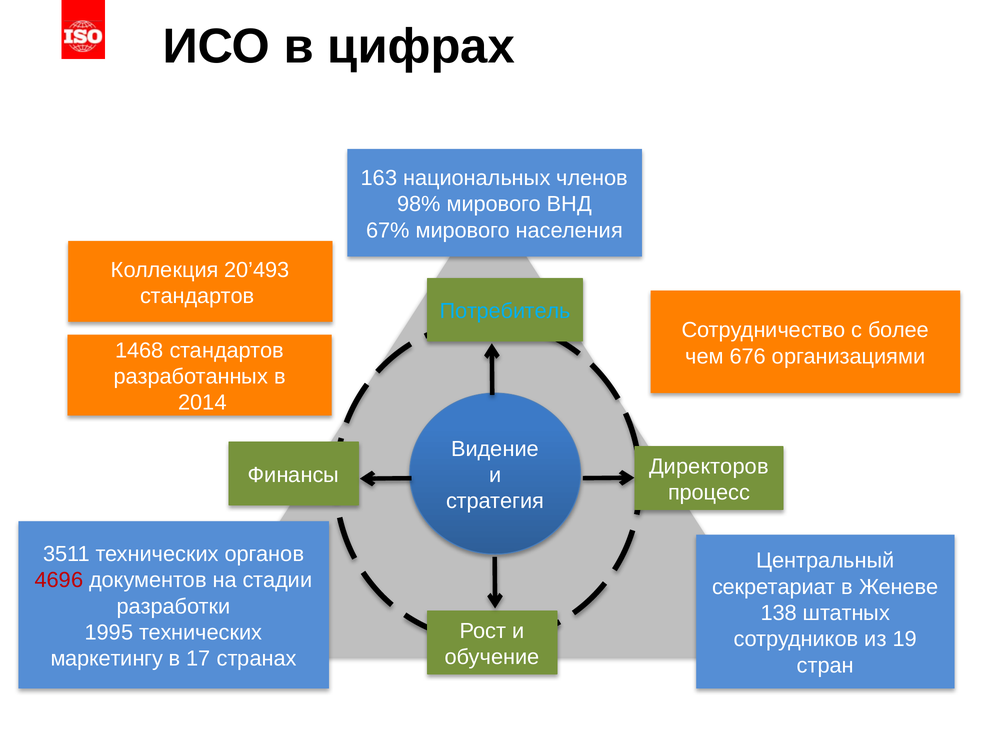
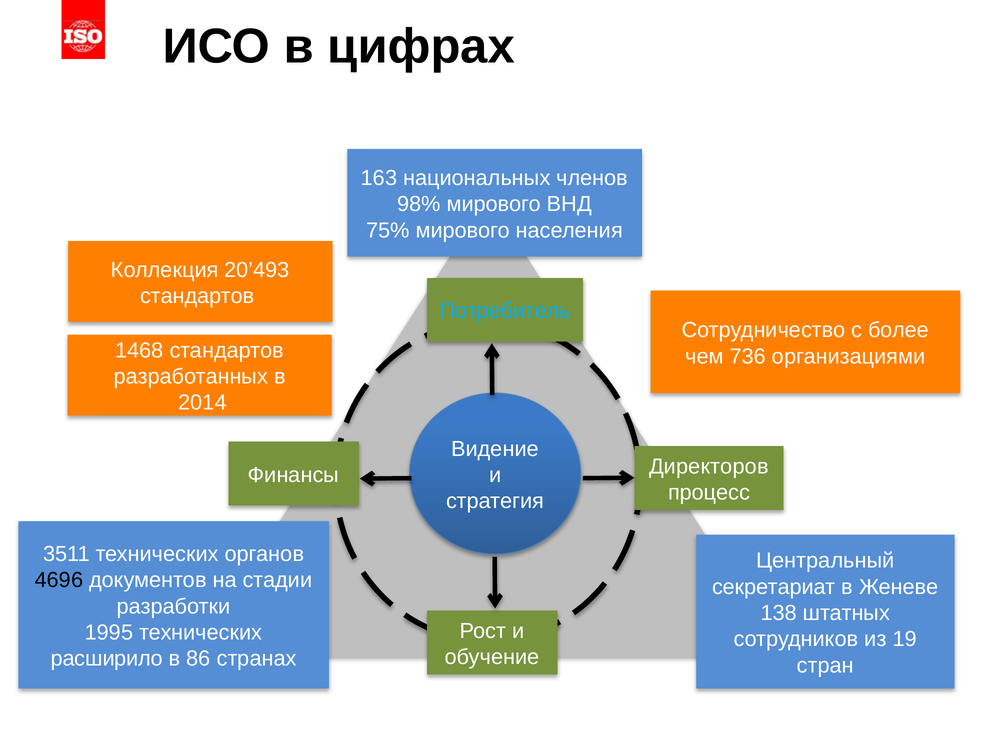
67%: 67% -> 75% (388, 230)
676: 676 -> 736 (748, 356)
4696 colour: red -> black (59, 580)
маркетингу: маркетингу -> расширило (107, 658)
17: 17 -> 86 (198, 658)
